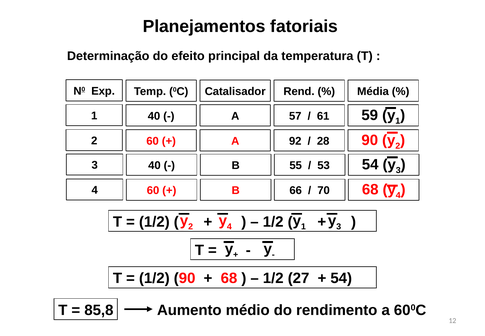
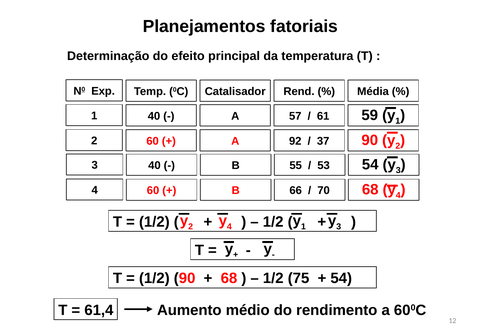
28: 28 -> 37 (323, 141)
27: 27 -> 75 (299, 278)
85,8: 85,8 -> 61,4 (99, 310)
